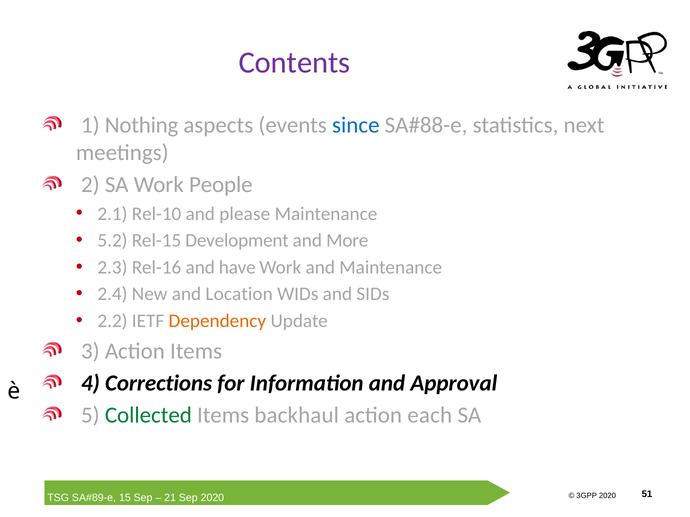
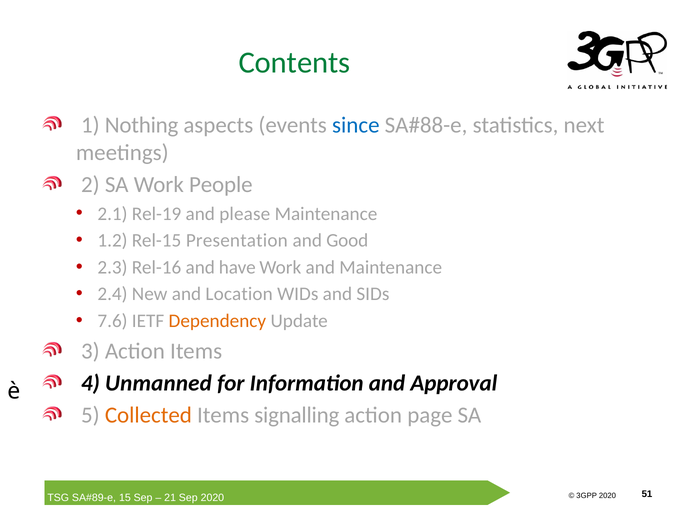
Contents colour: purple -> green (294, 63)
Rel-10: Rel-10 -> Rel-19 (157, 214)
5.2: 5.2 -> 1.2 (113, 241)
Development: Development -> Presentation (237, 241)
More: More -> Good (347, 241)
2.2: 2.2 -> 7.6 (113, 321)
Corrections: Corrections -> Unmanned (158, 384)
Collected colour: green -> orange (148, 416)
backhaul: backhaul -> signalling (297, 416)
each: each -> page (430, 416)
